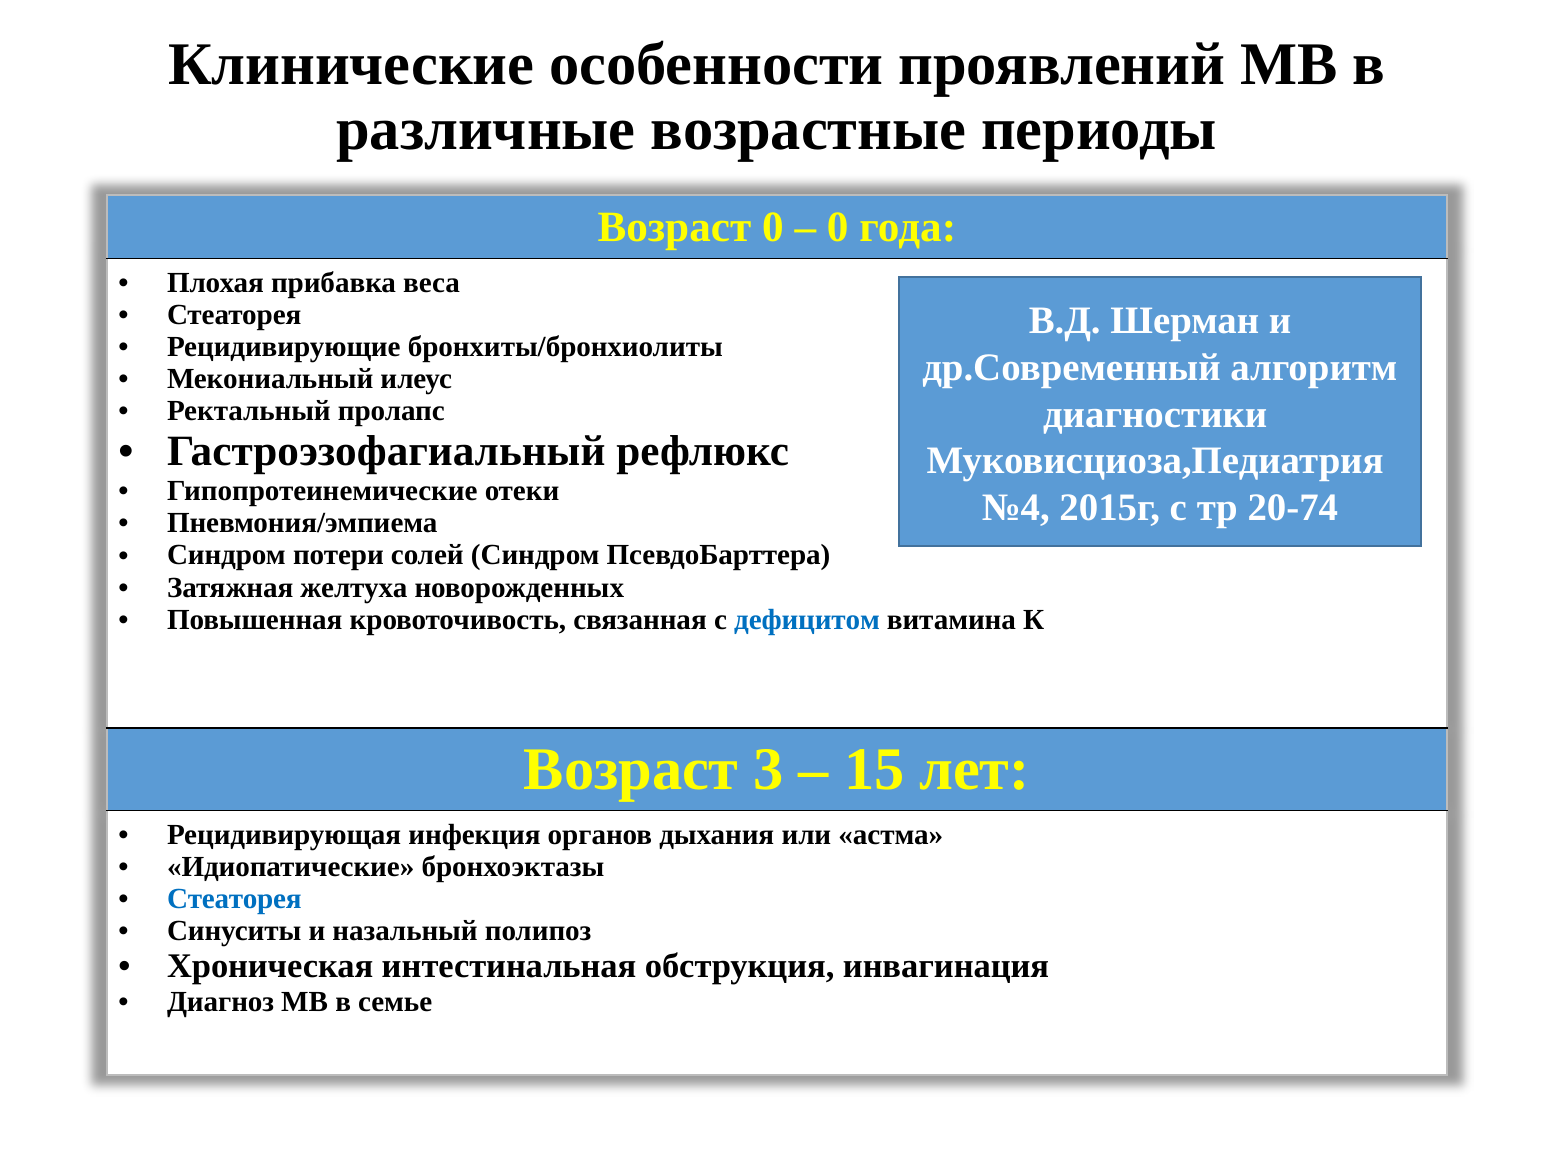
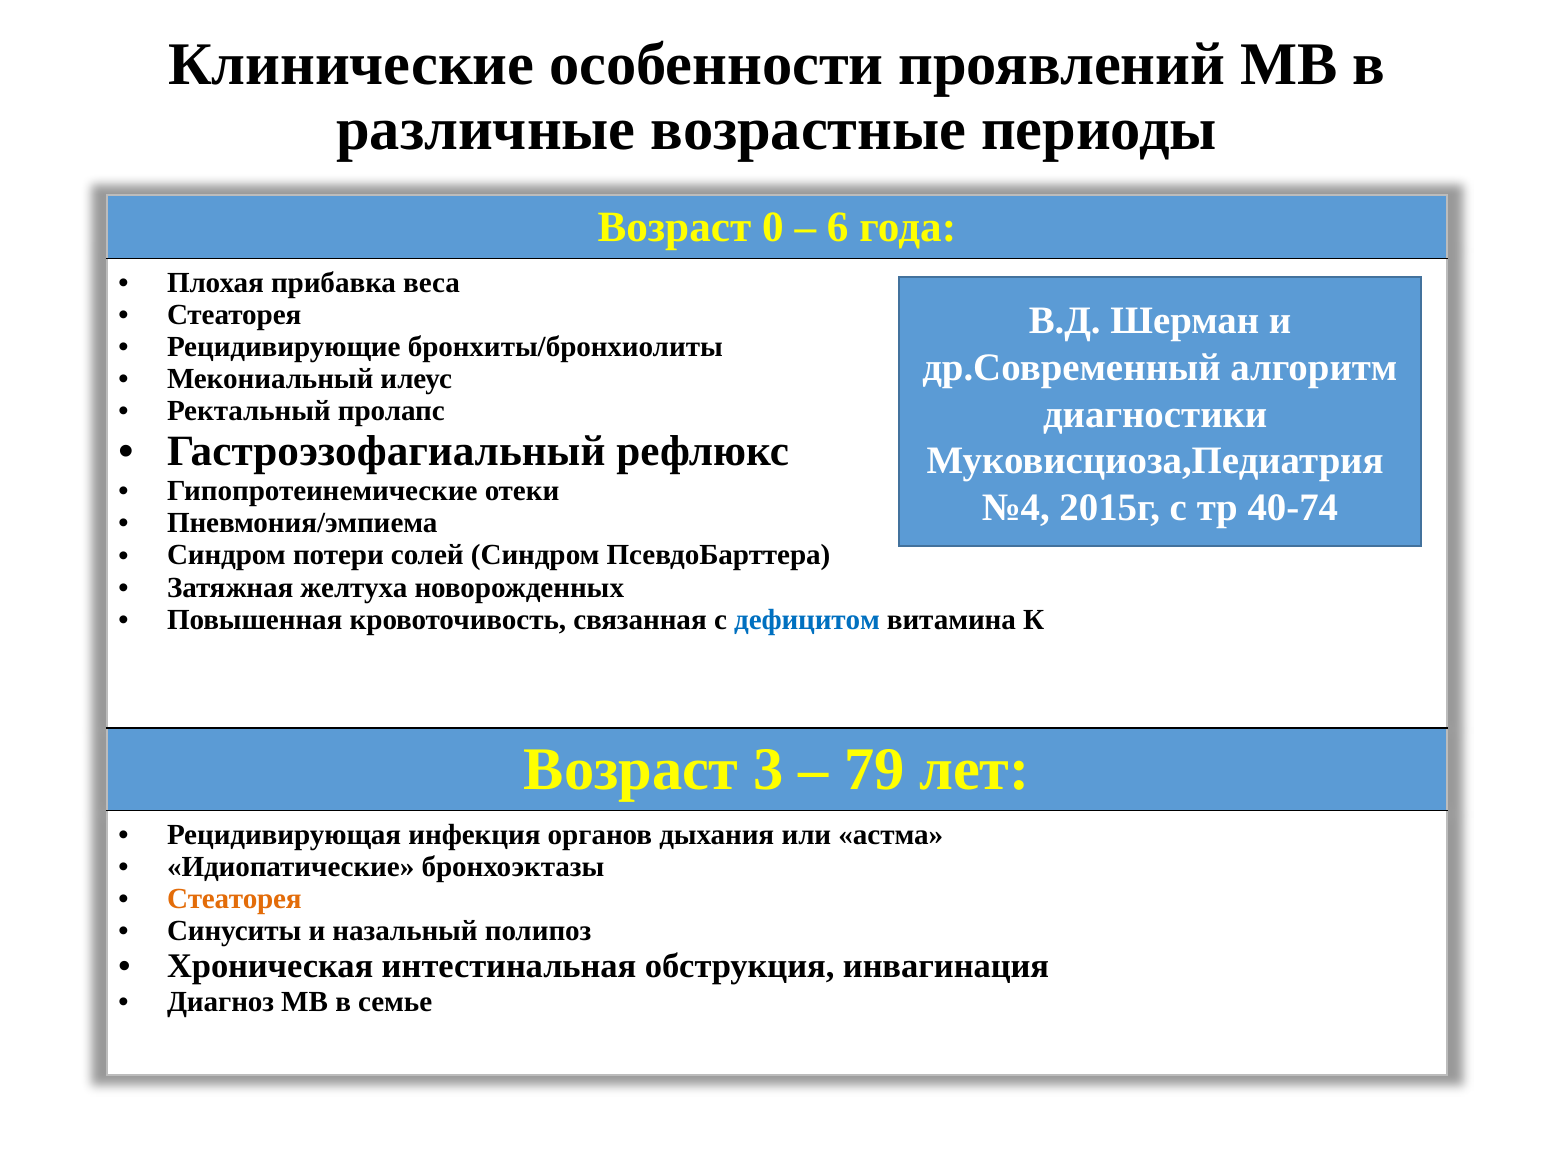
0: 0 -> 6 (838, 227)
20-74: 20-74 -> 40-74 (1293, 507)
15: 15 -> 79 (874, 769)
Стеаторея colour: blue -> orange (234, 898)
